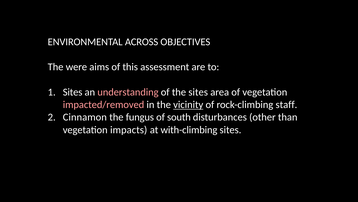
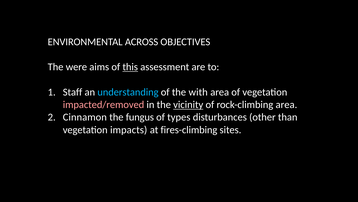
this underline: none -> present (130, 67)
Sites: Sites -> Staff (73, 92)
understanding colour: pink -> light blue (128, 92)
the sites: sites -> with (198, 92)
rock-climbing staff: staff -> area (286, 104)
south: south -> types (179, 117)
with-climbing: with-climbing -> fires-climbing (189, 129)
